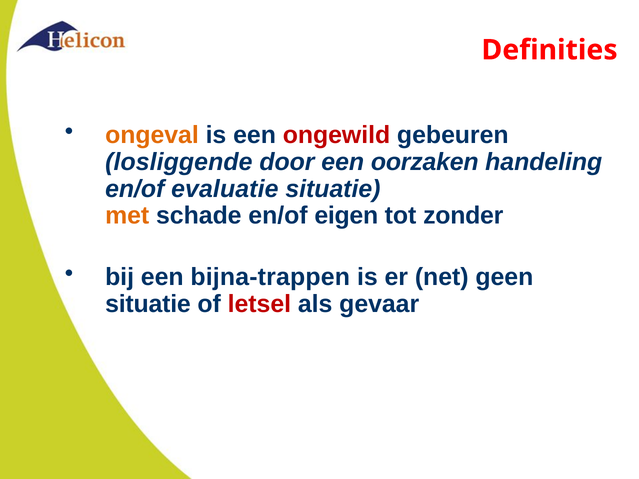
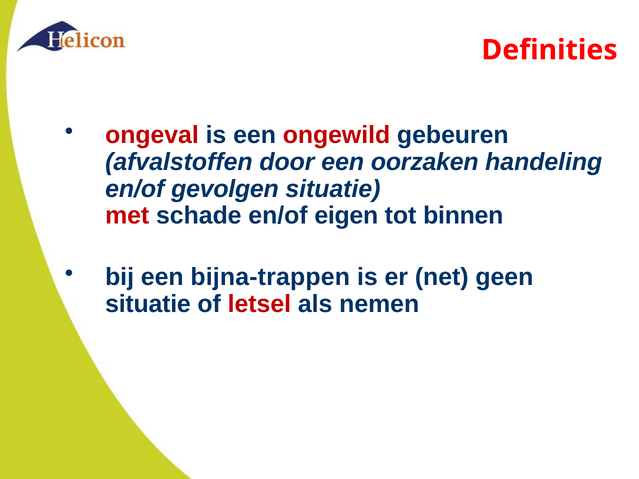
ongeval colour: orange -> red (152, 135)
losliggende: losliggende -> afvalstoffen (179, 162)
evaluatie: evaluatie -> gevolgen (225, 189)
met colour: orange -> red (127, 216)
zonder: zonder -> binnen (463, 216)
gevaar: gevaar -> nemen (379, 304)
